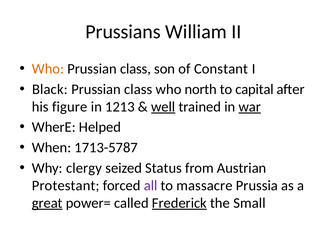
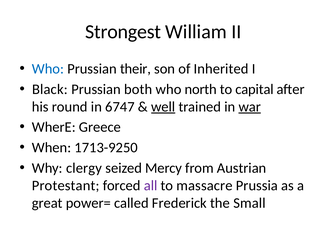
Prussians: Prussians -> Strongest (123, 32)
Who colour: orange -> blue (48, 69)
class: class -> their (136, 69)
Constant: Constant -> Inherited (221, 69)
class: class -> both (138, 89)
figure: figure -> round (70, 106)
1213: 1213 -> 6747 (120, 106)
Helped: Helped -> Greece (100, 127)
1713-5787: 1713-5787 -> 1713-9250 (106, 147)
Status: Status -> Mercy (164, 167)
great underline: present -> none (47, 202)
Frederick underline: present -> none (179, 202)
